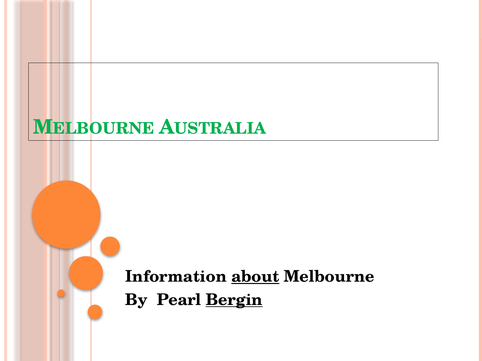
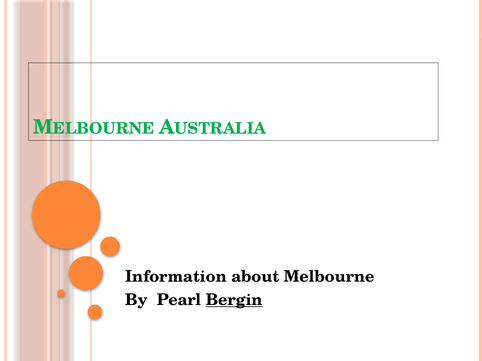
about underline: present -> none (255, 277)
